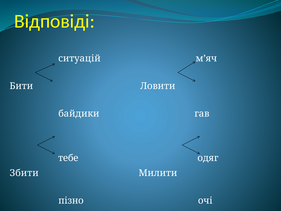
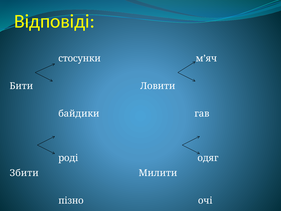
ситуацій: ситуацій -> стосунки (80, 58)
тебе: тебе -> роді (68, 158)
